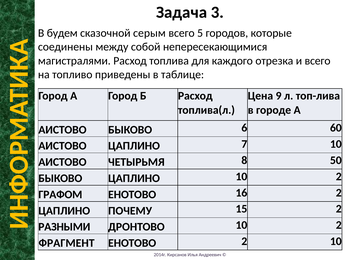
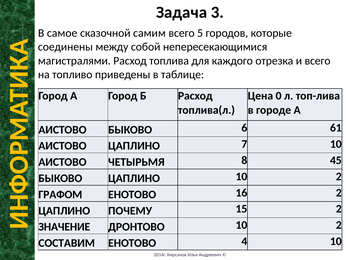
будем: будем -> самое (62, 33)
серым: серым -> самим (149, 33)
9: 9 -> 0 (279, 96)
60: 60 -> 61 (336, 128)
50: 50 -> 45 (336, 160)
РАЗНЫМИ: РАЗНЫМИ -> ЗНАЧЕНИЕ (64, 226)
ФРАГМЕНТ: ФРАГМЕНТ -> СОСТАВИМ (67, 243)
ЕНОТОВО 2: 2 -> 4 (244, 241)
